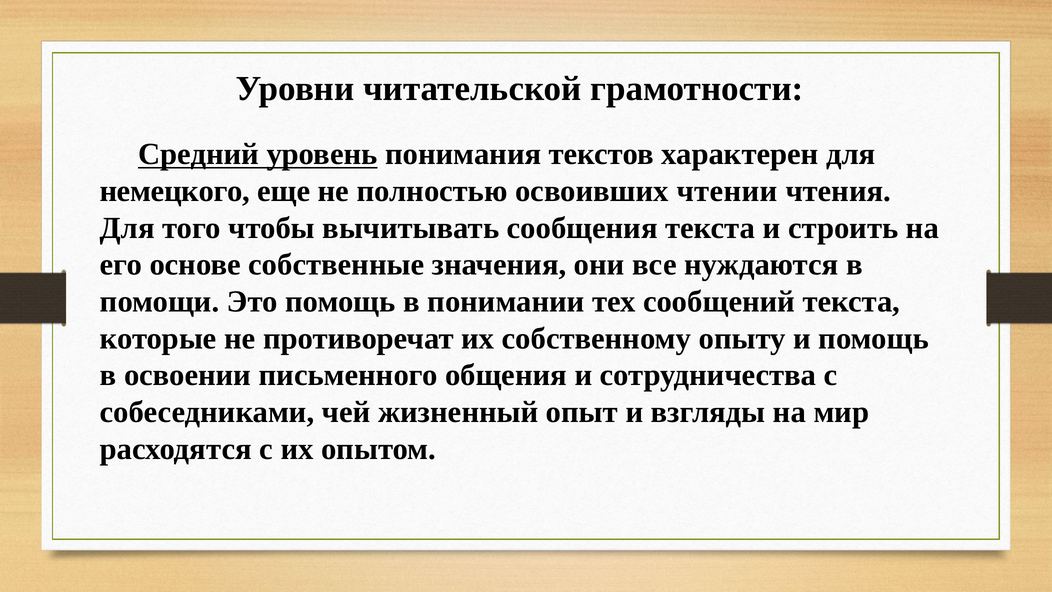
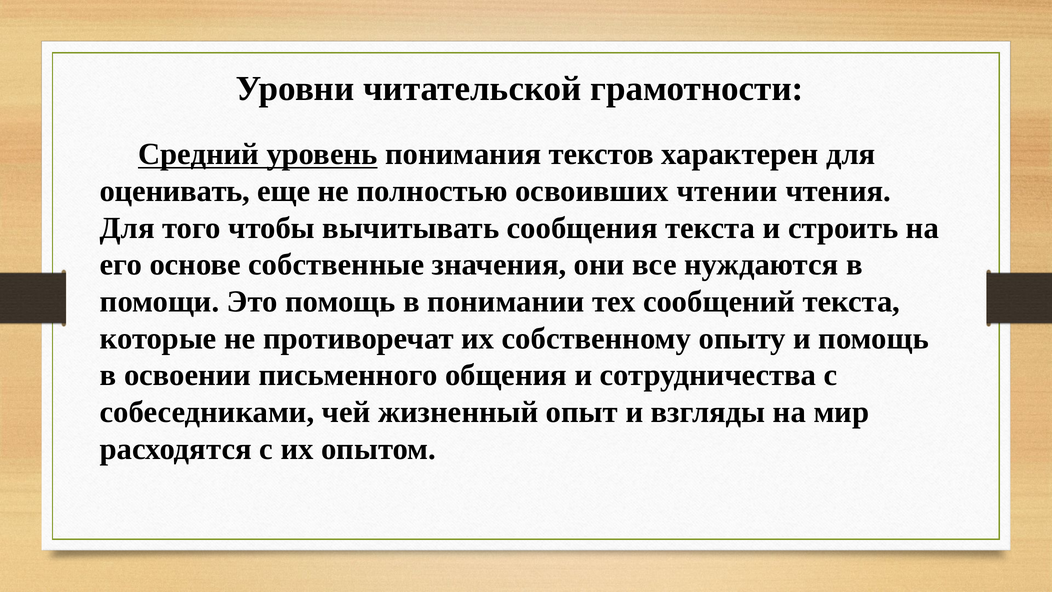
немецкого: немецкого -> оценивать (175, 191)
